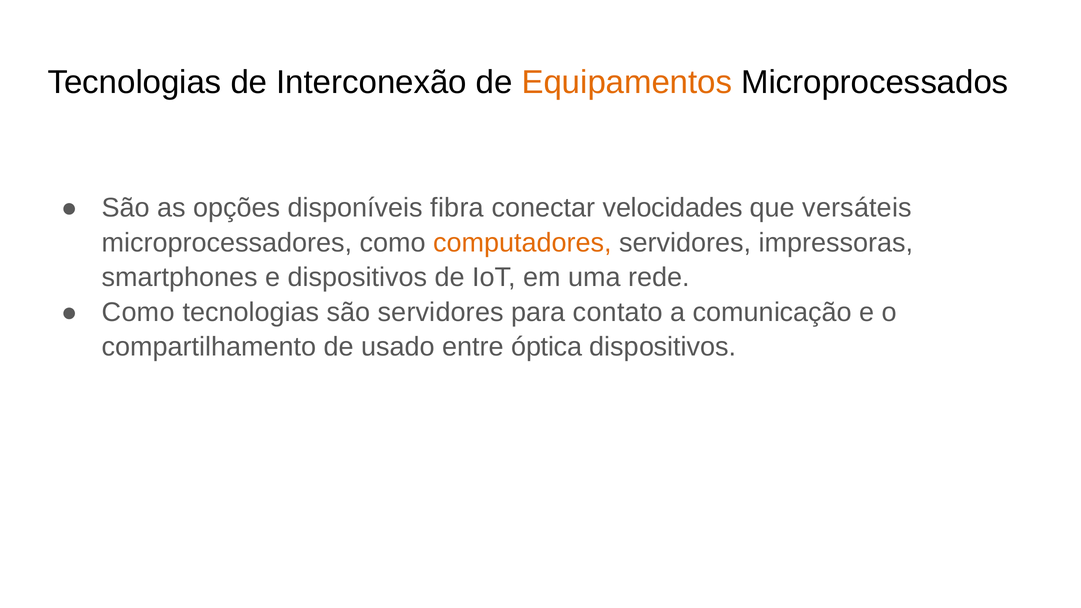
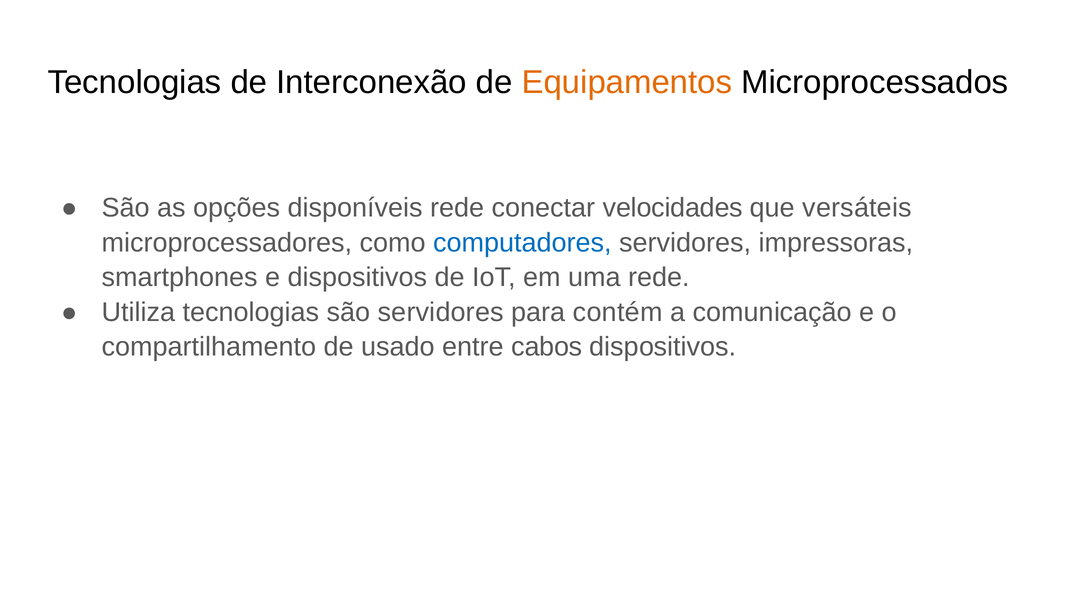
disponíveis fibra: fibra -> rede (457, 208)
computadores colour: orange -> blue (523, 243)
Como: Como -> Utiliza (138, 312)
contato: contato -> contém (618, 312)
óptica: óptica -> cabos (547, 347)
